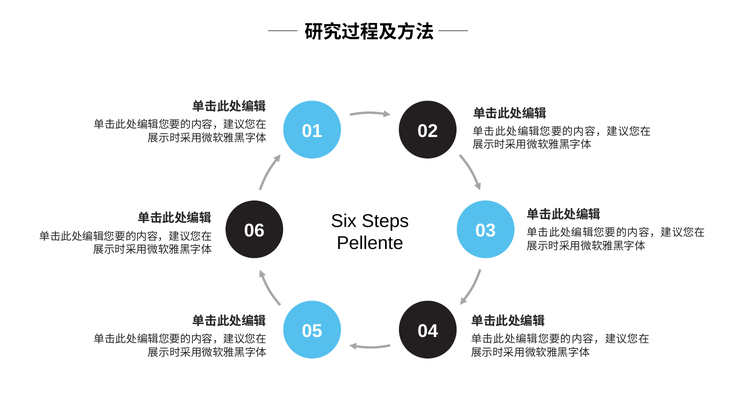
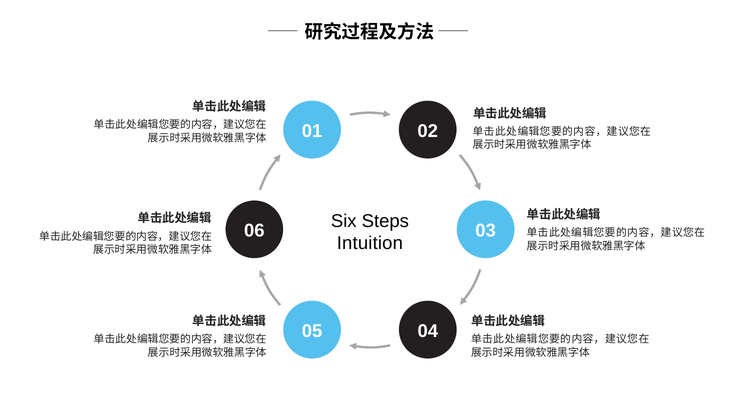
Pellente: Pellente -> Intuition (370, 243)
